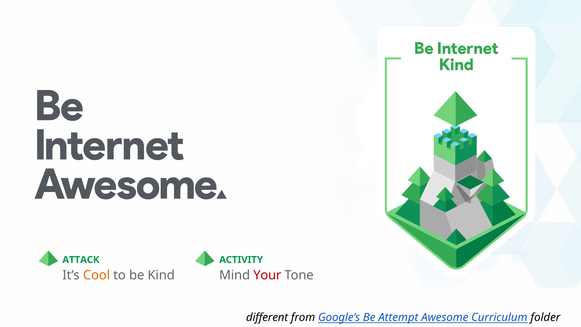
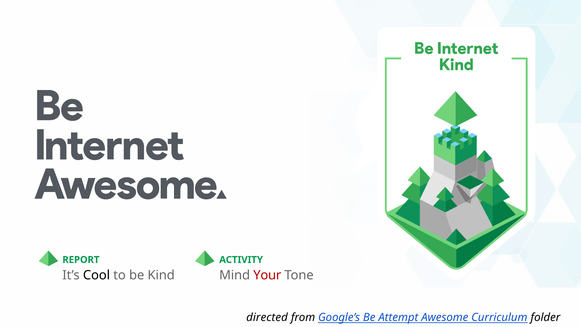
ATTACK: ATTACK -> REPORT (81, 260)
Cool colour: orange -> black (96, 275)
different: different -> directed (267, 317)
